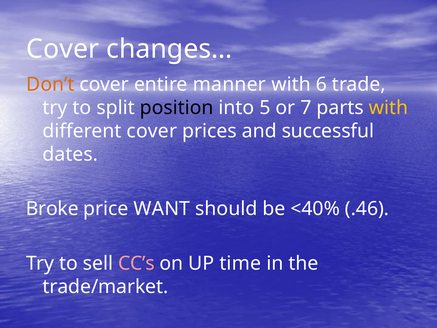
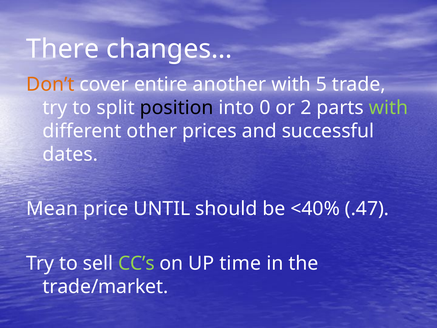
Cover: Cover -> There (63, 49)
manner: manner -> another (229, 84)
6: 6 -> 5 (321, 84)
5: 5 -> 0 (265, 108)
7: 7 -> 2 (306, 108)
with colour: yellow -> light green (388, 108)
different cover: cover -> other (152, 131)
Broke: Broke -> Mean (52, 209)
WANT: WANT -> UNTIL (162, 209)
.46: .46 -> .47 (367, 209)
CC’s colour: pink -> light green (136, 263)
